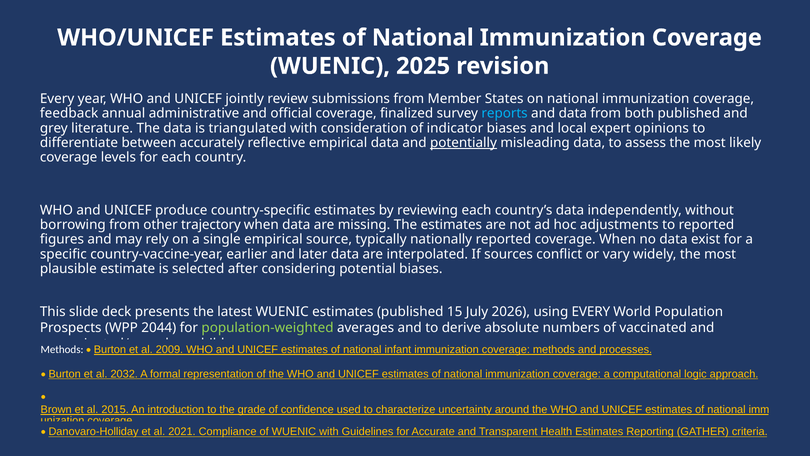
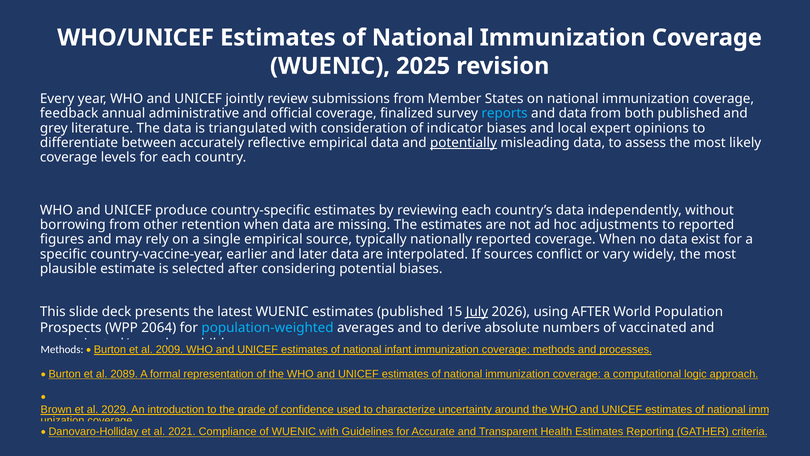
trajectory: trajectory -> retention (211, 225)
July underline: none -> present (477, 311)
using EVERY: EVERY -> AFTER (591, 311)
2044: 2044 -> 2064 (159, 328)
population-weighted colour: light green -> light blue (268, 328)
2032: 2032 -> 2089 (124, 374)
2015: 2015 -> 2029 (115, 409)
